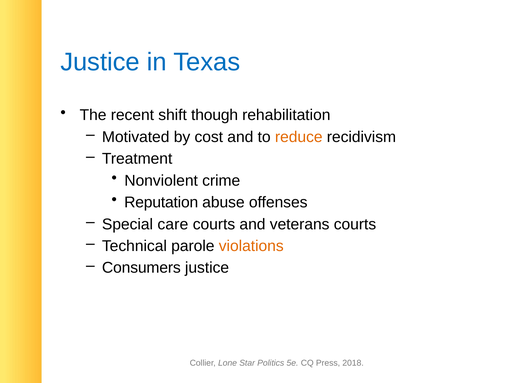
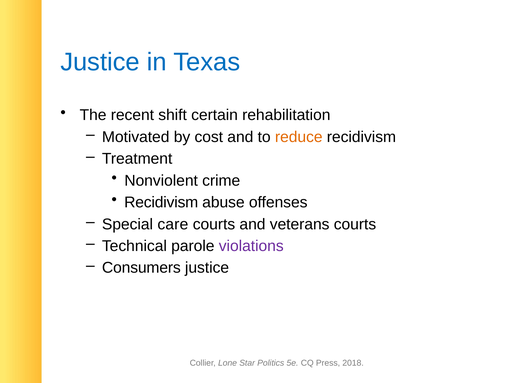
though: though -> certain (215, 115)
Reputation: Reputation -> Recidivism (161, 203)
violations colour: orange -> purple (251, 246)
